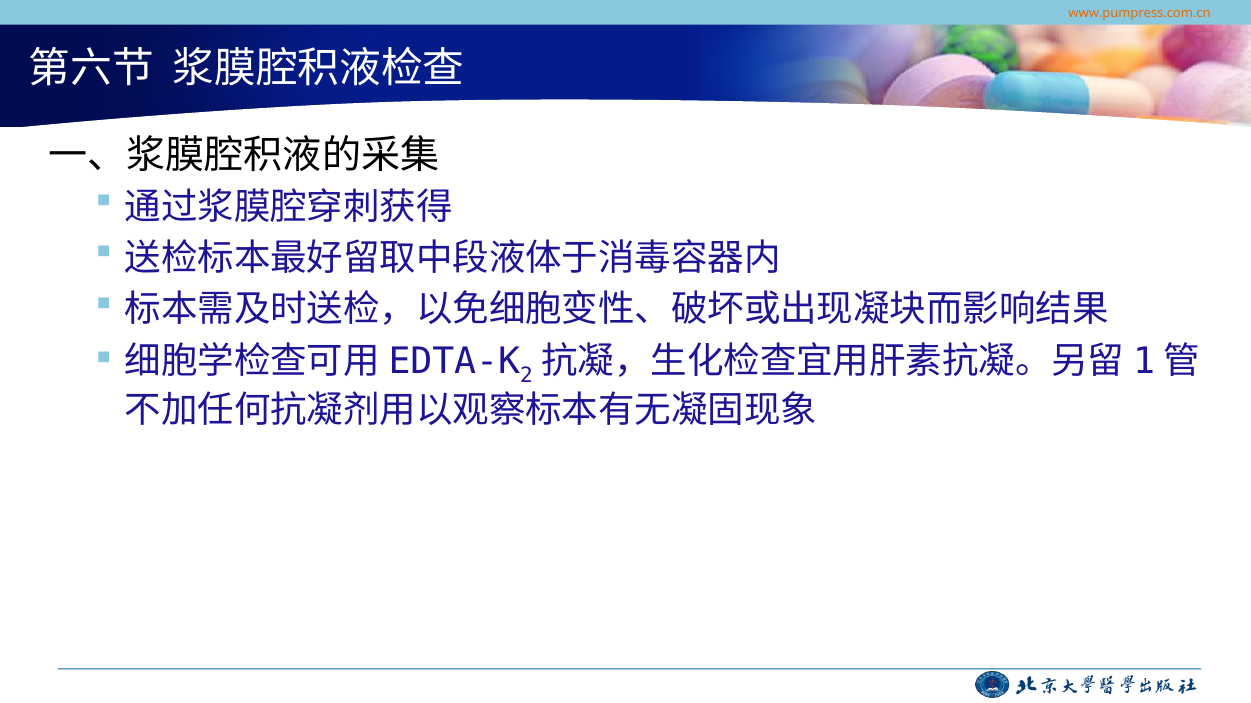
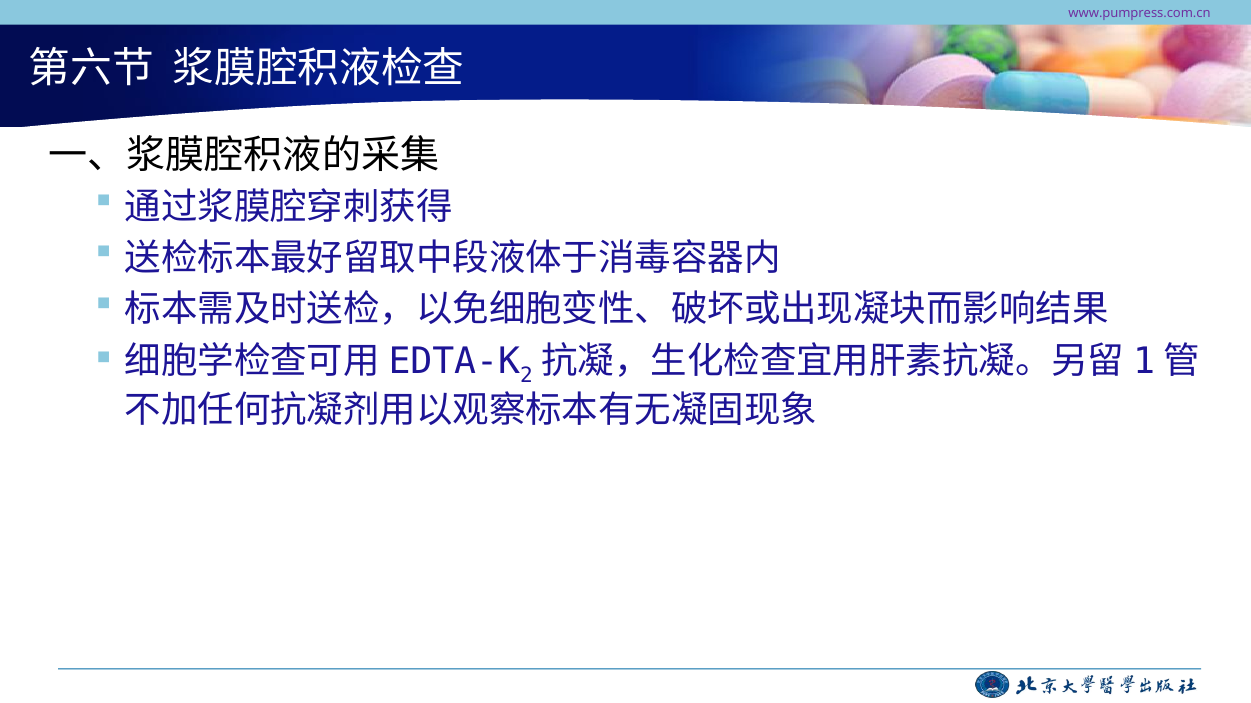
www.pumpress.com.cn colour: orange -> purple (1140, 13)
